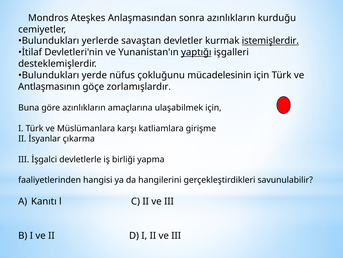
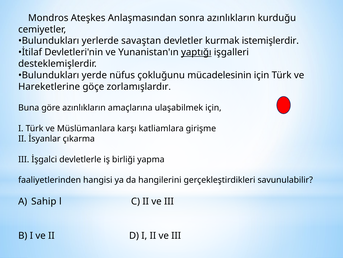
istemişlerdir underline: present -> none (270, 41)
Antlaşmasının: Antlaşmasının -> Hareketlerine (49, 86)
Kanıtı: Kanıtı -> Sahip (44, 201)
